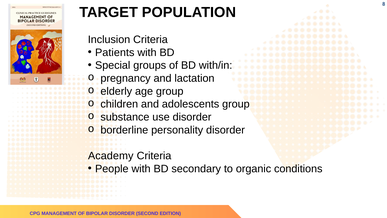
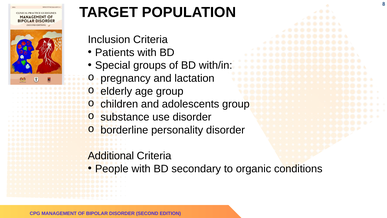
Academy: Academy -> Additional (111, 156)
